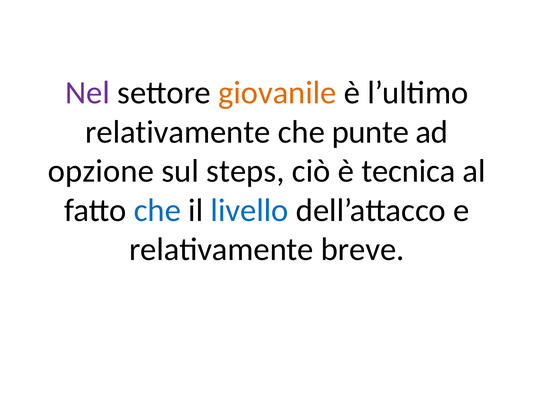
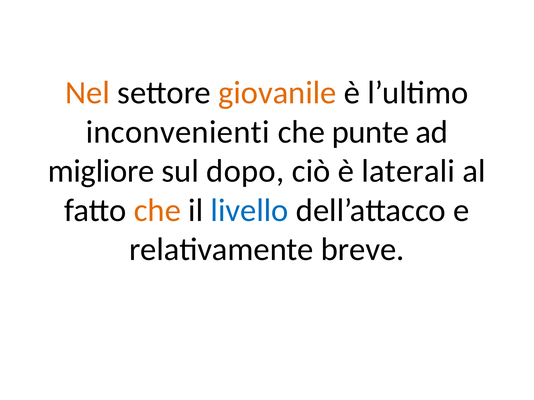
Nel colour: purple -> orange (88, 93)
relativamente: relativamente -> inconvenienti (178, 132)
opzione: opzione -> migliore (101, 171)
steps: steps -> dopo (245, 171)
tecnica: tecnica -> laterali (408, 171)
che colour: blue -> orange (157, 211)
